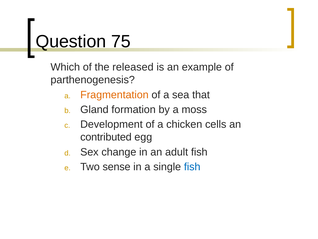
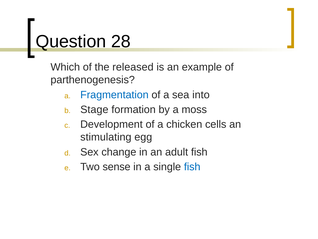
75: 75 -> 28 (121, 42)
Fragmentation colour: orange -> blue (114, 95)
that: that -> into (201, 95)
Gland: Gland -> Stage (94, 109)
contributed: contributed -> stimulating (106, 137)
